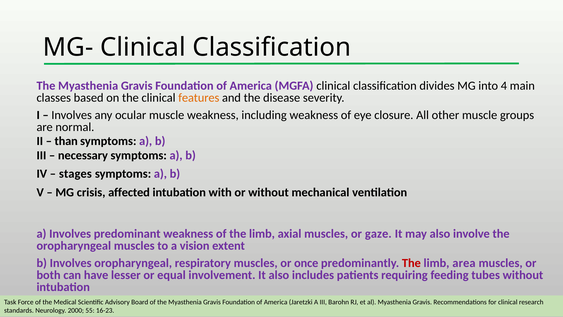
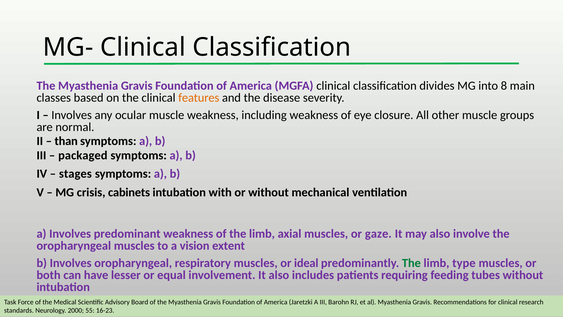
4: 4 -> 8 (504, 86)
necessary: necessary -> packaged (83, 155)
affected: affected -> cabinets (129, 192)
once: once -> ideal (306, 263)
The colour: red -> green (411, 263)
area: area -> type (464, 263)
